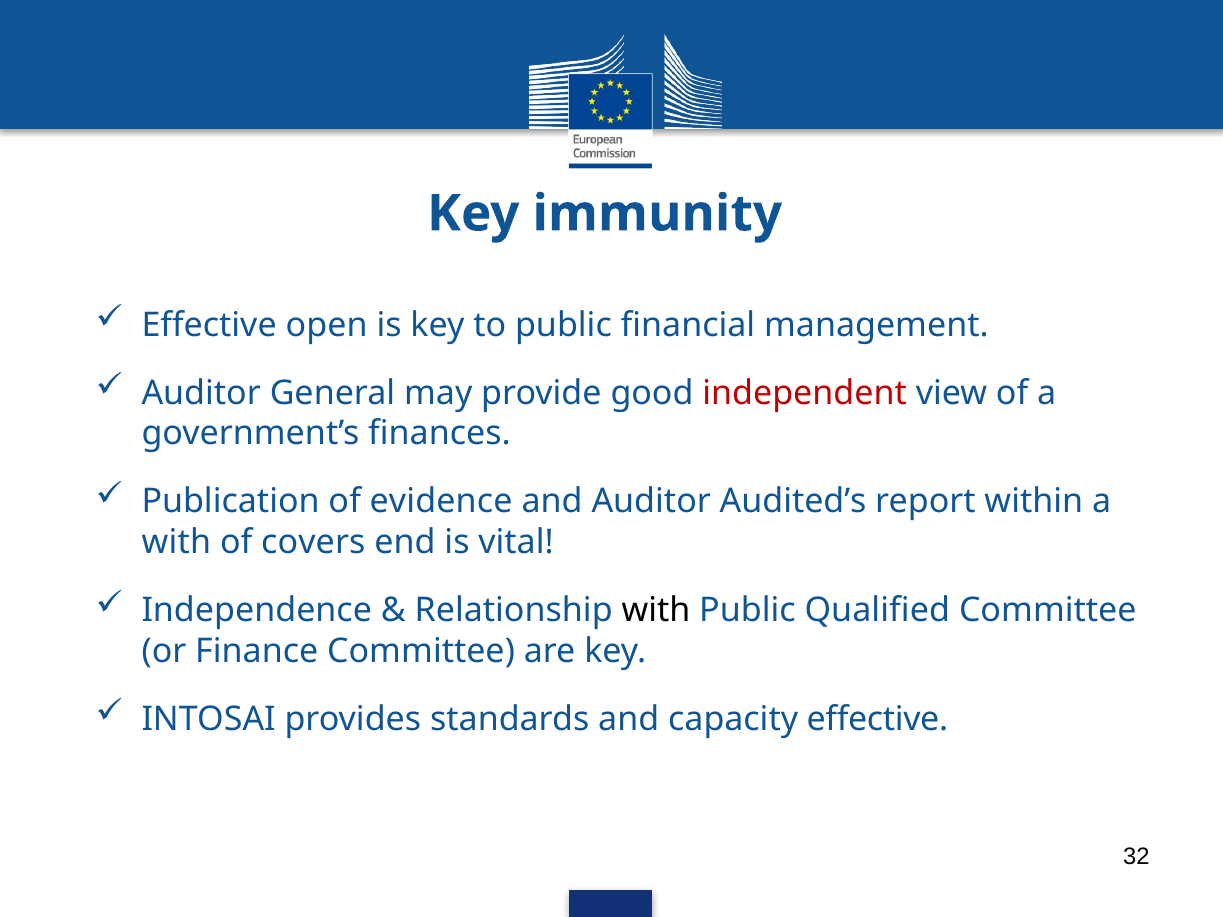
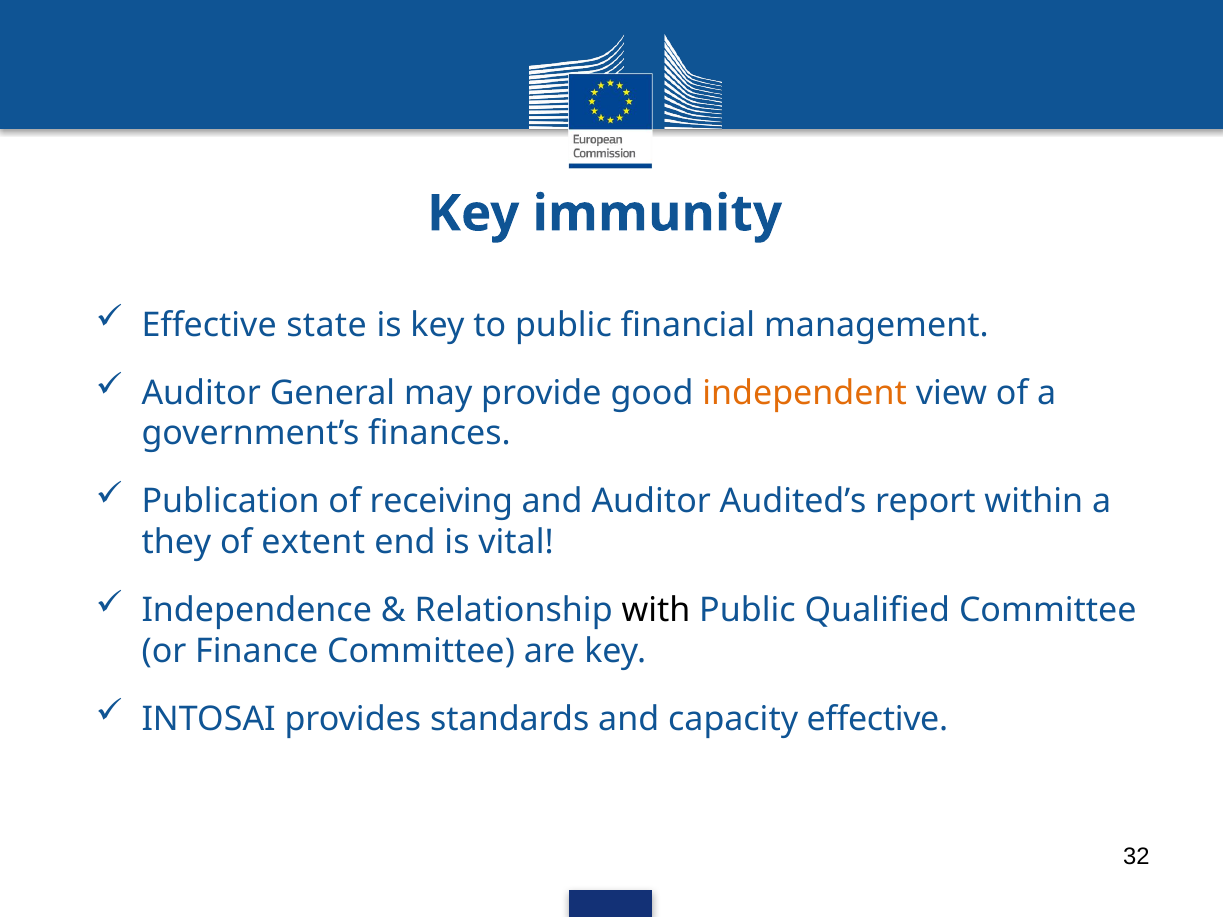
open: open -> state (326, 325)
independent colour: red -> orange (805, 393)
evidence: evidence -> receiving (441, 502)
with: with -> they (176, 543)
covers: covers -> extent (313, 543)
